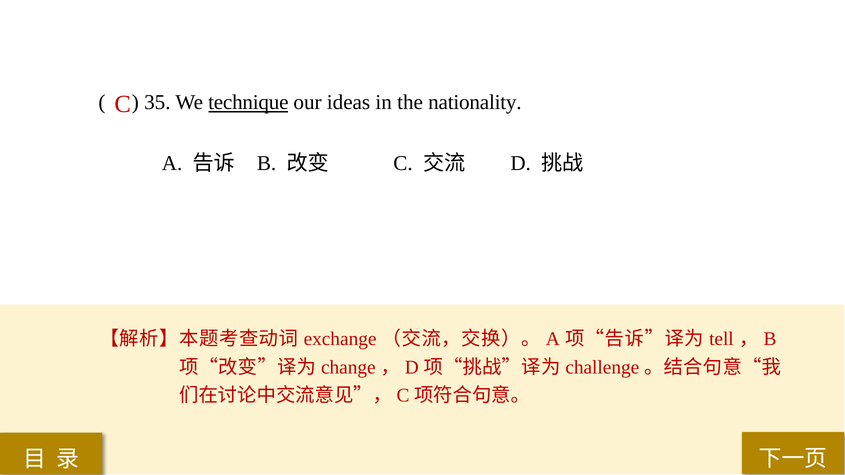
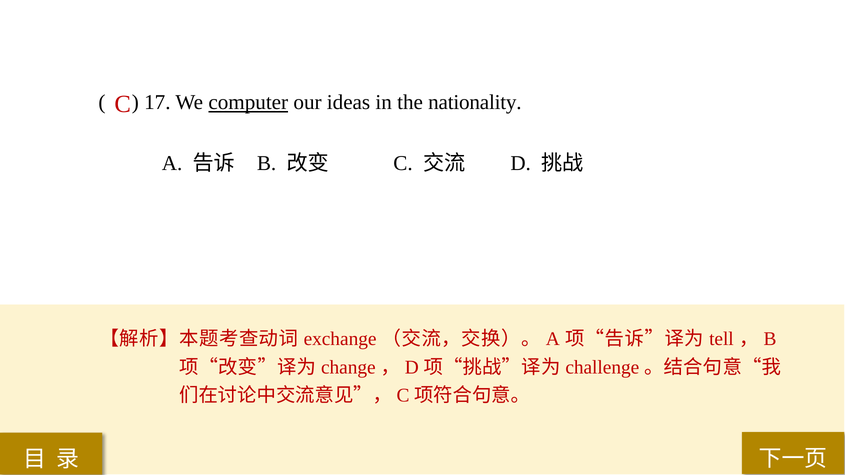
35: 35 -> 17 (157, 103)
technique: technique -> computer (248, 103)
